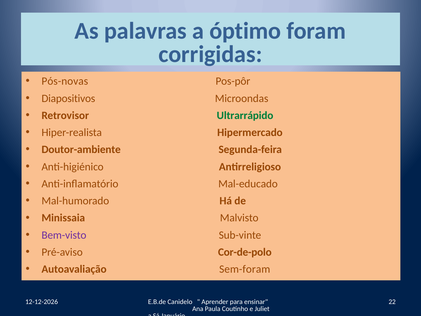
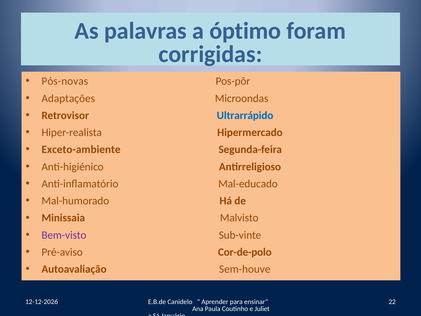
Diapositivos: Diapositivos -> Adaptações (68, 98)
Ultrarrápido colour: green -> blue (245, 115)
Doutor-ambiente: Doutor-ambiente -> Exceto-ambiente (81, 150)
Sem-foram: Sem-foram -> Sem-houve (245, 269)
